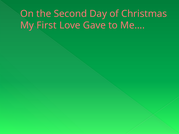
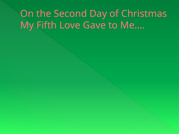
First: First -> Fifth (47, 25)
